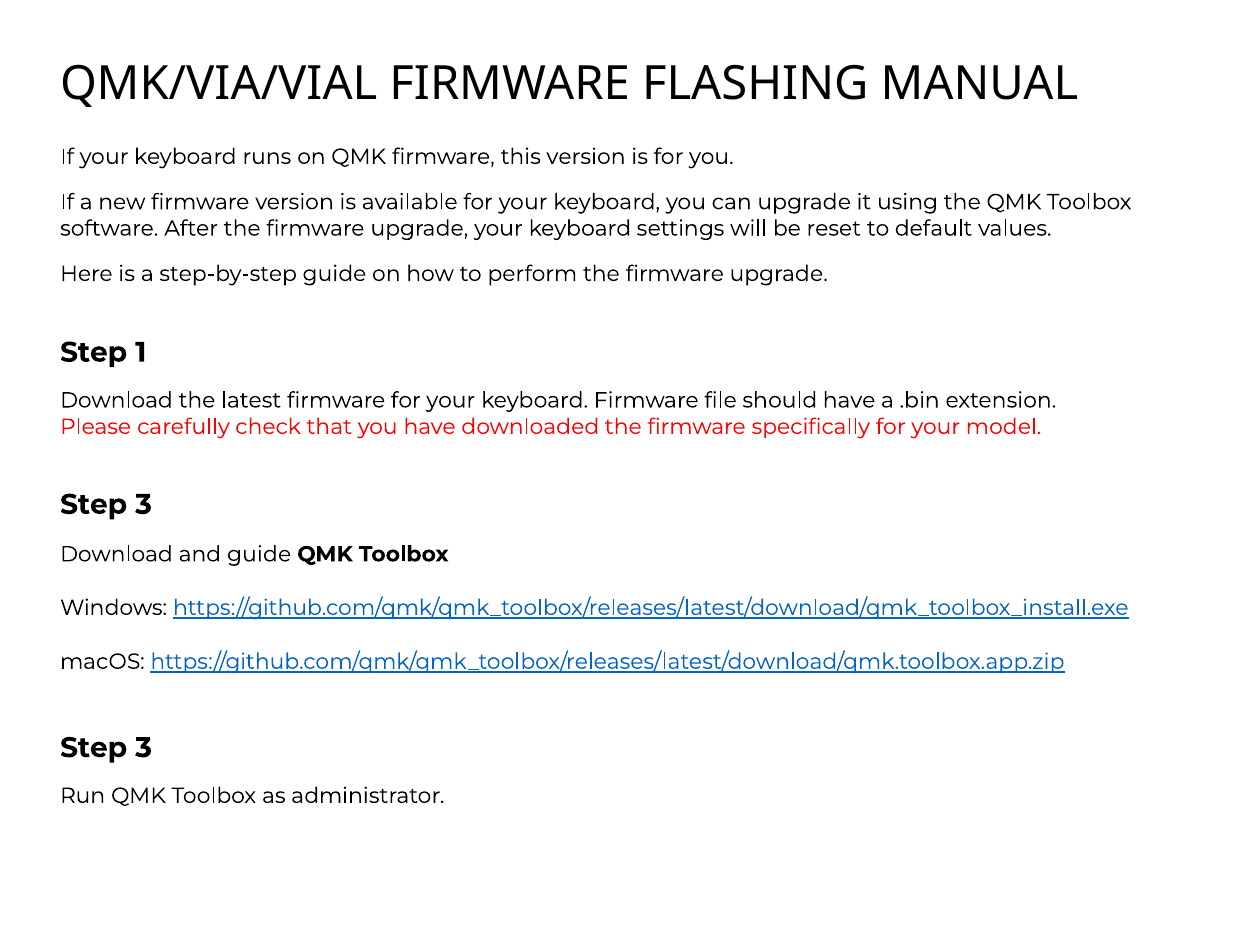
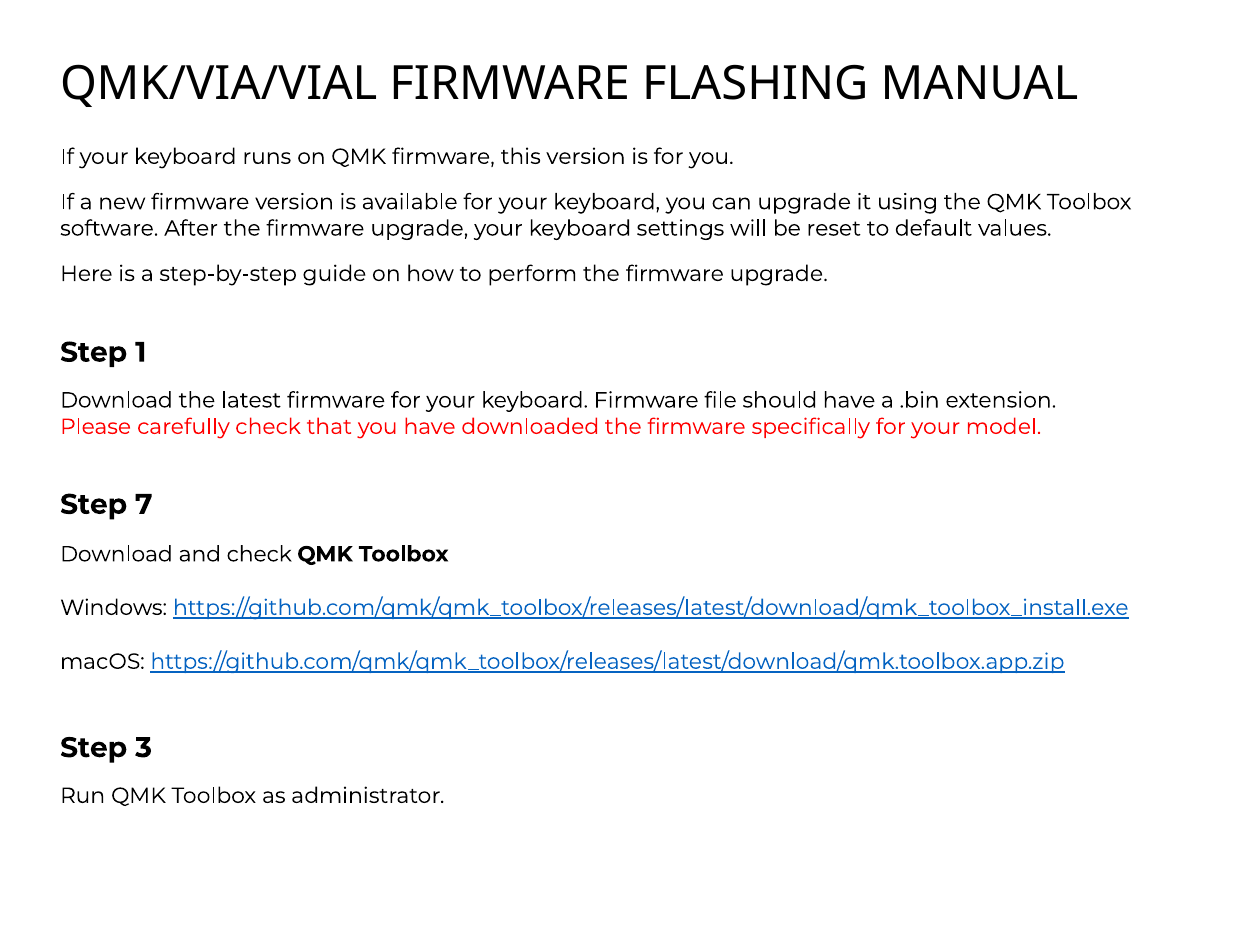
3: 3 -> 7 (144, 504)
and guide: guide -> check (259, 554)
